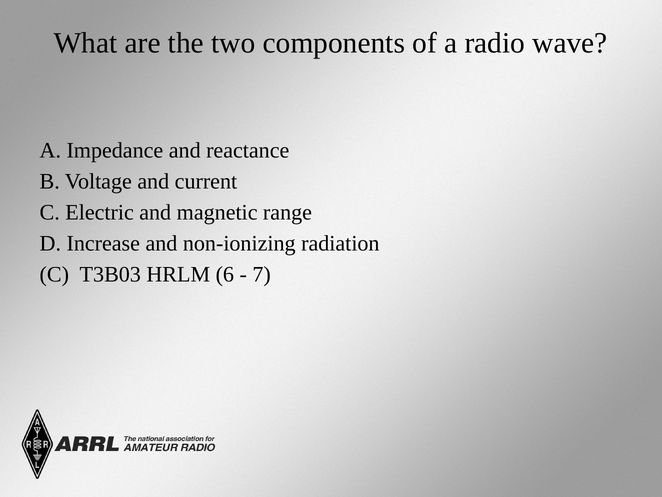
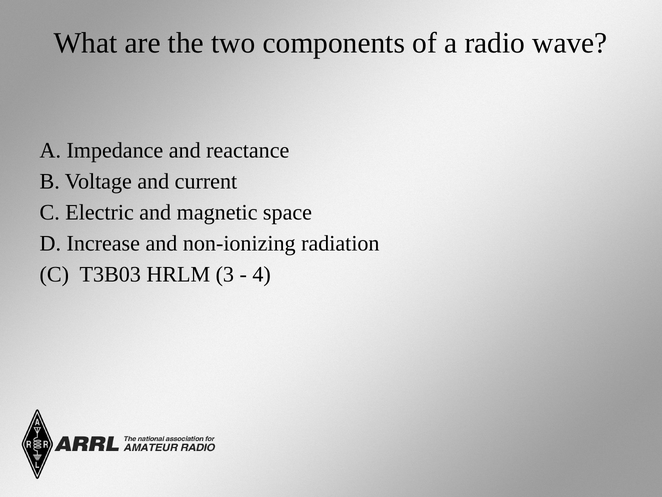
range: range -> space (288, 212)
6: 6 -> 3 (225, 274)
7: 7 -> 4 (262, 274)
